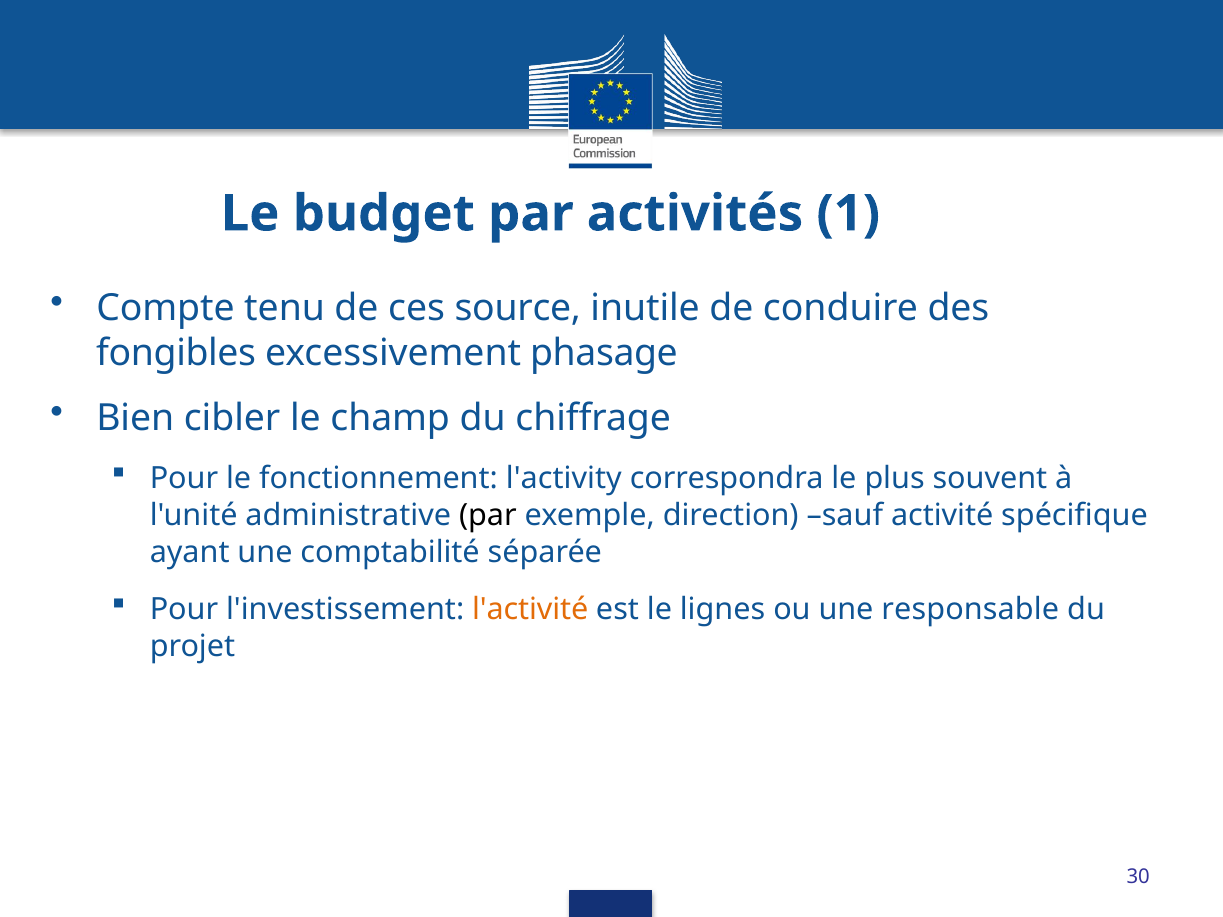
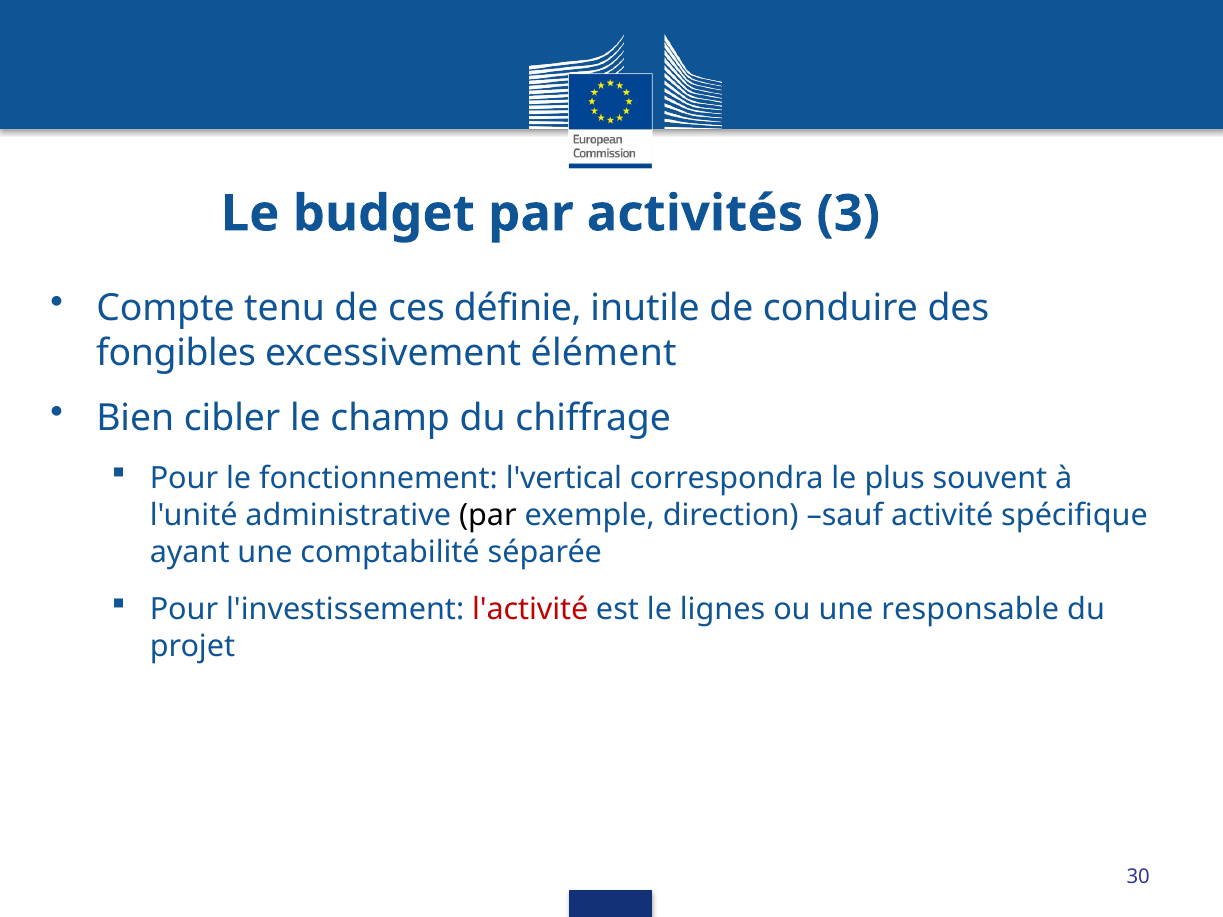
1: 1 -> 3 (848, 214)
source: source -> définie (518, 308)
phasage: phasage -> élément (604, 353)
l'activity: l'activity -> l'vertical (564, 479)
l'activité colour: orange -> red (530, 609)
